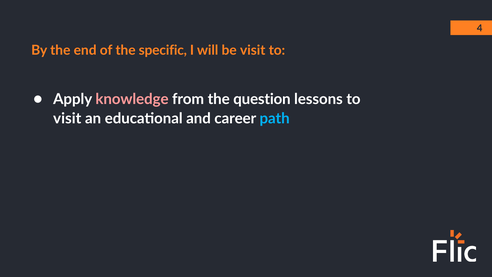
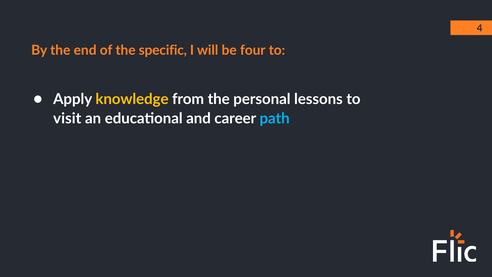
be visit: visit -> four (253, 50)
knowledge colour: pink -> yellow (132, 99)
question: question -> personal (262, 99)
